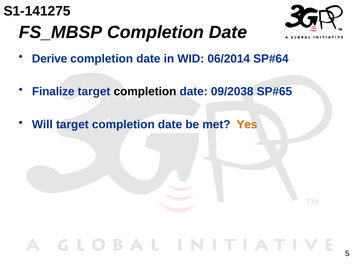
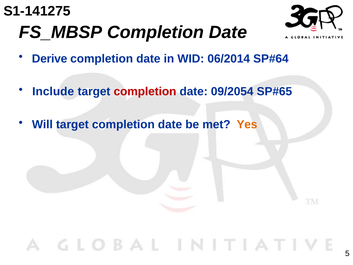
Finalize: Finalize -> Include (53, 91)
completion colour: black -> red (145, 91)
09/2038: 09/2038 -> 09/2054 (232, 91)
